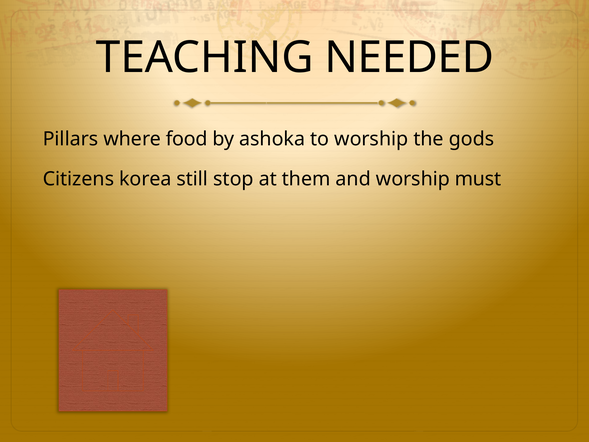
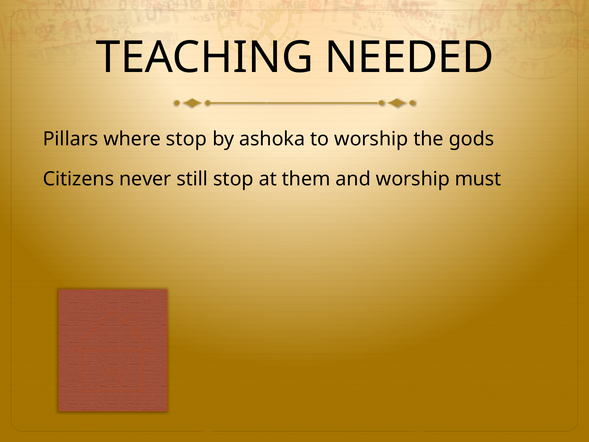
where food: food -> stop (186, 139)
korea: korea -> never (145, 179)
